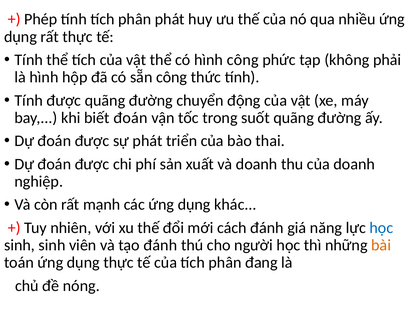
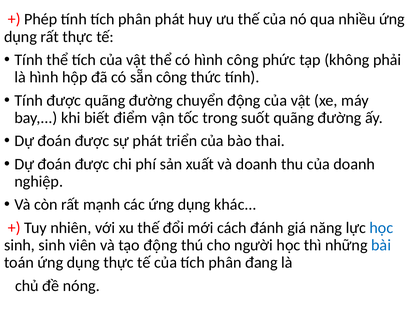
biết đoán: đoán -> điểm (130, 118)
tạo đánh: đánh -> động (160, 245)
bài colour: orange -> blue (381, 245)
